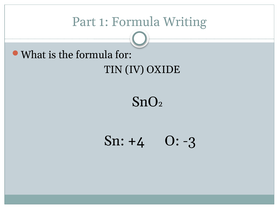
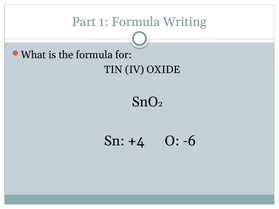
-3: -3 -> -6 (189, 141)
